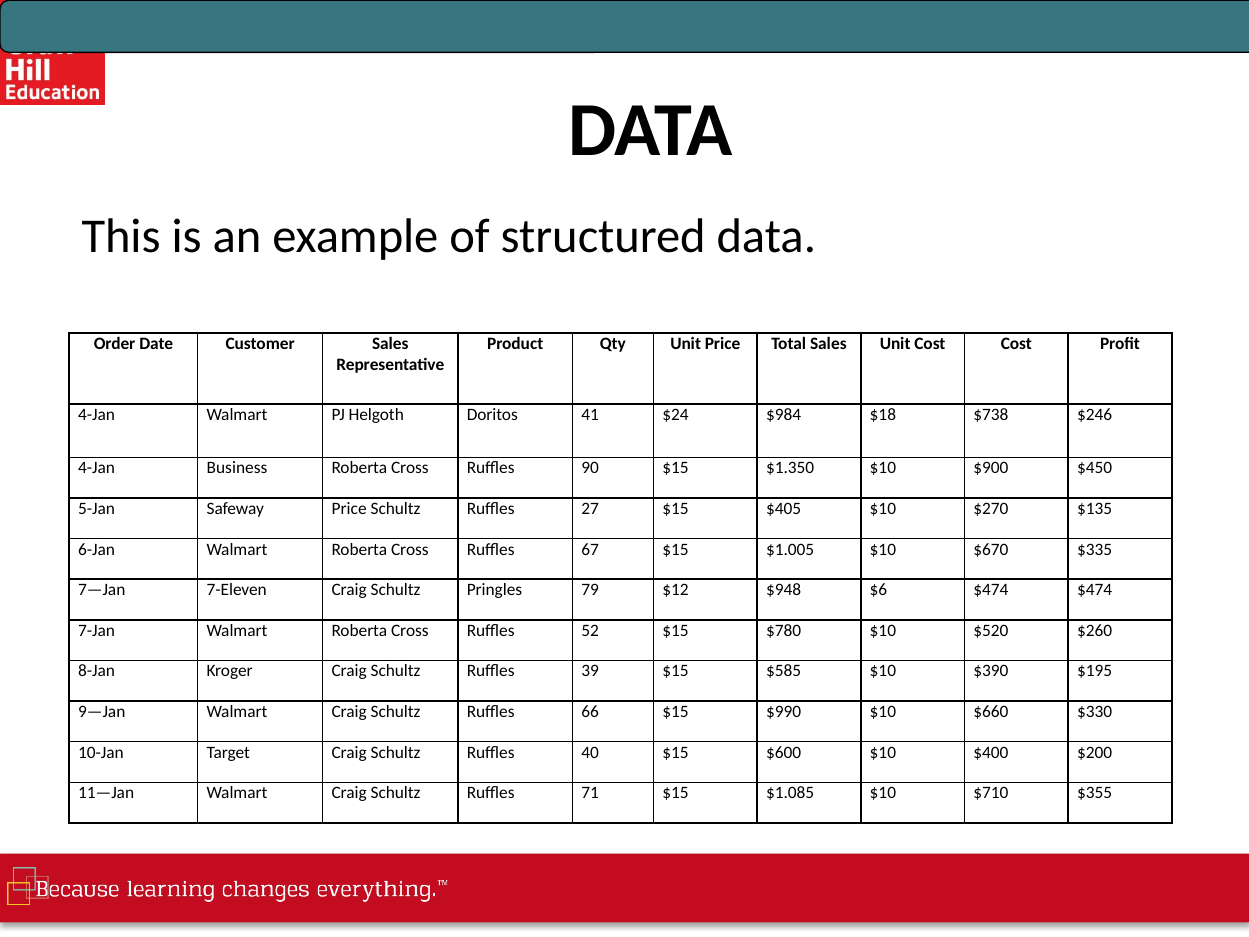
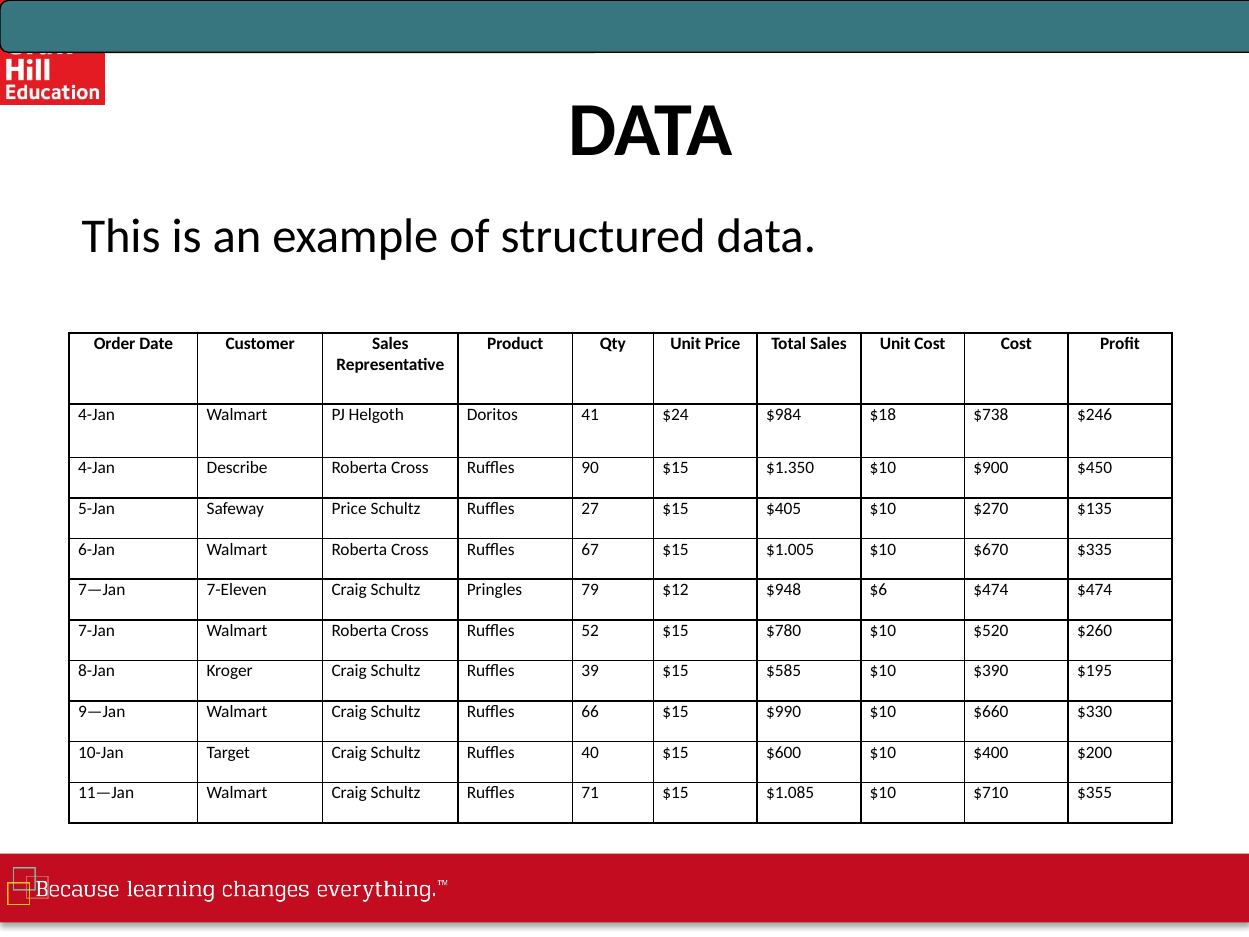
Business: Business -> Describe (237, 468)
